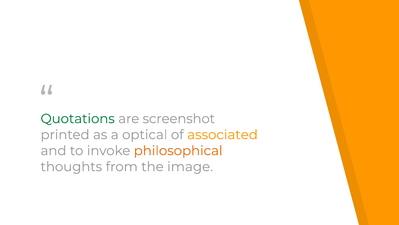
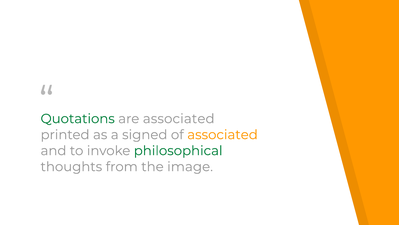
are screenshot: screenshot -> associated (179, 118)
optical: optical -> signed (145, 134)
philosophical colour: orange -> green (178, 150)
